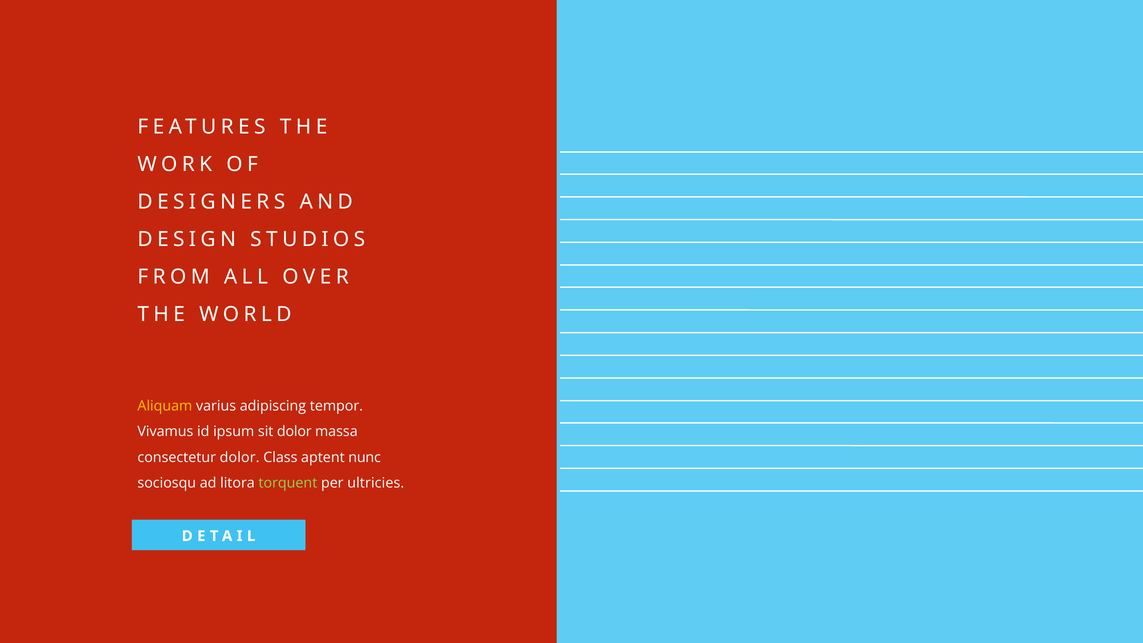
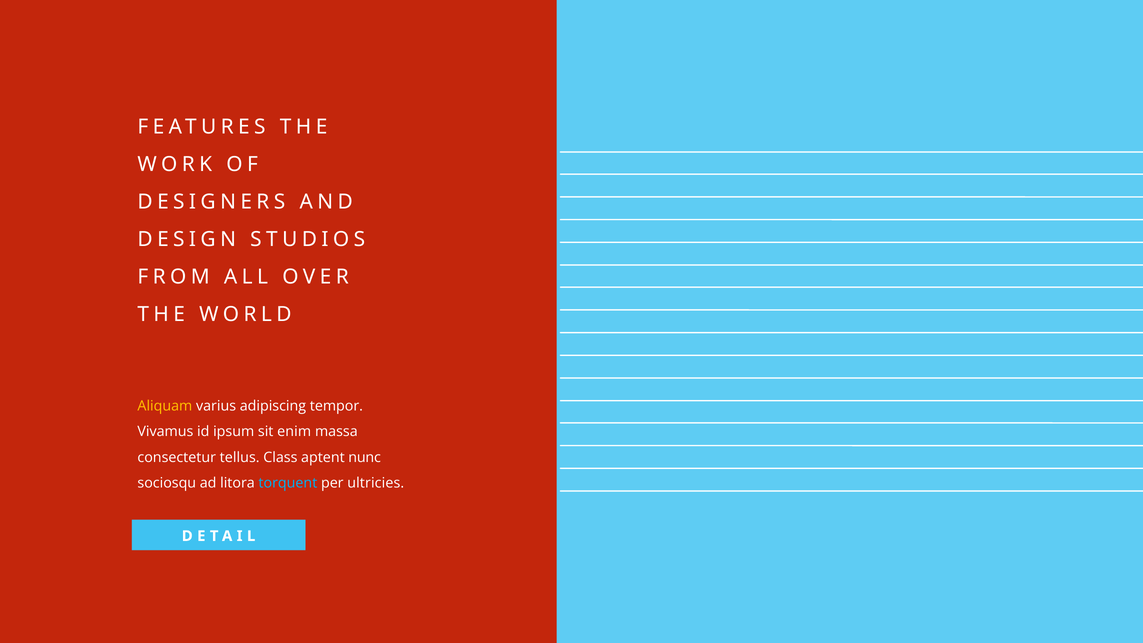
sit dolor: dolor -> enim (294, 432)
consectetur dolor: dolor -> tellus (240, 457)
torquent colour: light green -> light blue (288, 483)
